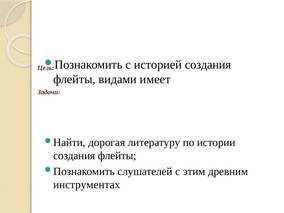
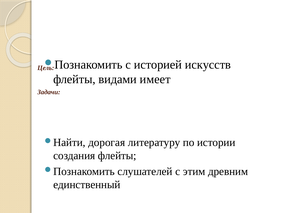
историей создания: создания -> искусств (208, 65)
инструментах: инструментах -> единственный (87, 185)
